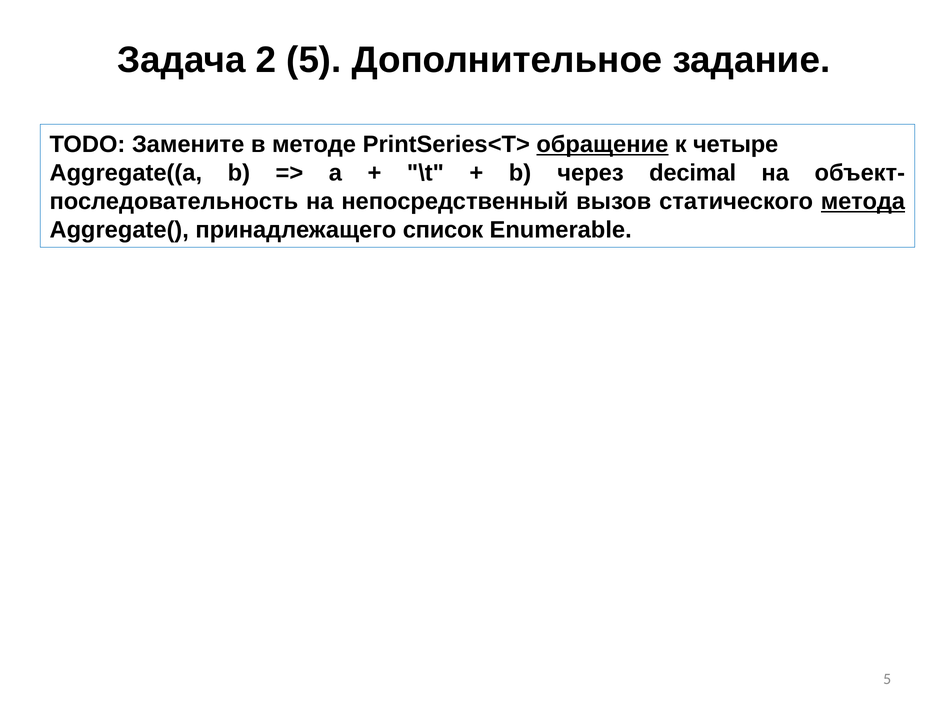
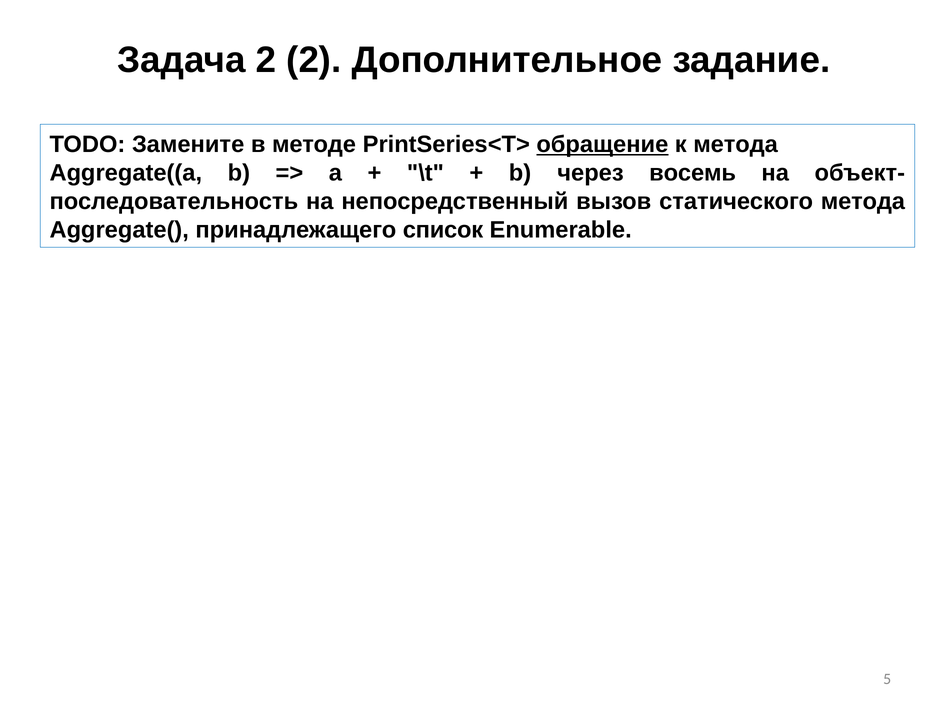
2 5: 5 -> 2 (314, 60)
к четыре: четыре -> метода (736, 145)
decimal: decimal -> восемь (693, 173)
метода underline: present -> none (863, 201)
